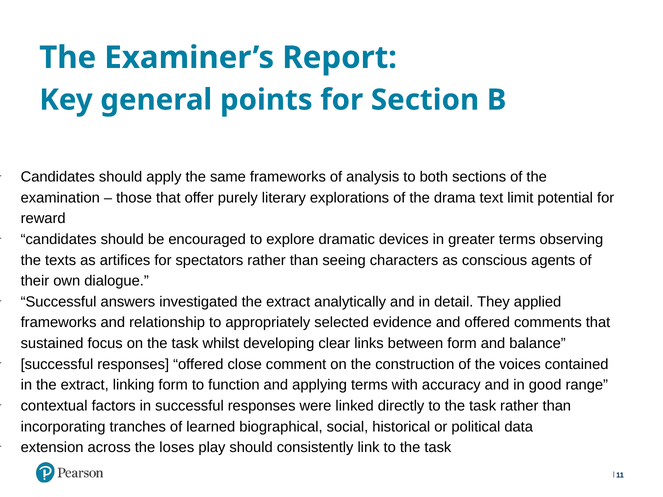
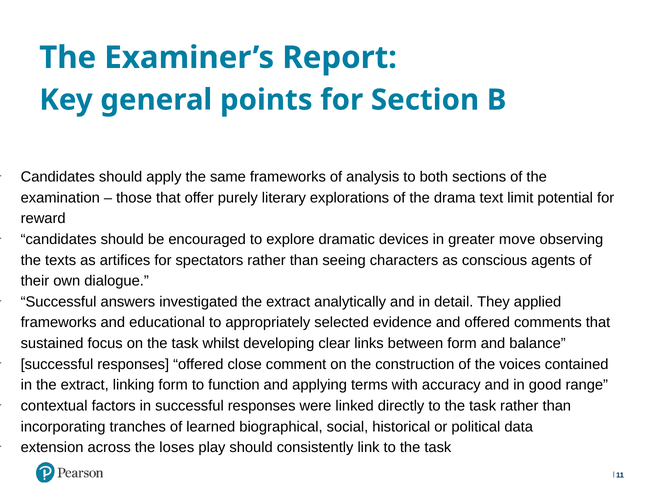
greater terms: terms -> move (517, 239)
relationship: relationship -> educational (167, 323)
